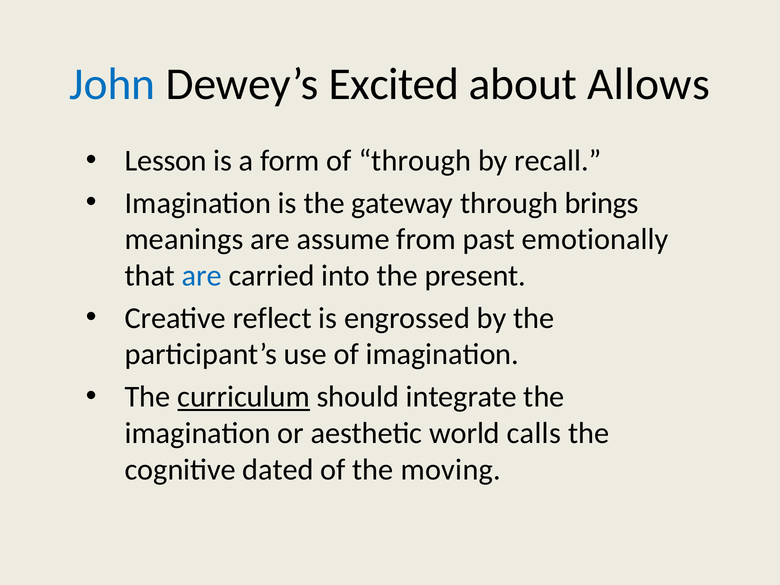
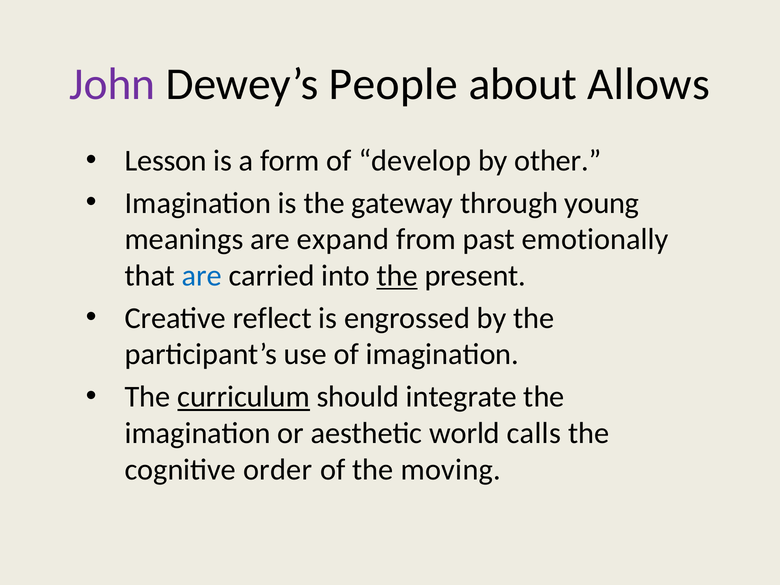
John colour: blue -> purple (112, 84)
Excited: Excited -> People (393, 84)
of through: through -> develop (415, 161)
recall: recall -> other (558, 161)
brings: brings -> young (602, 203)
assume: assume -> expand (343, 239)
the underline: none -> present (397, 276)
dated: dated -> order (278, 470)
